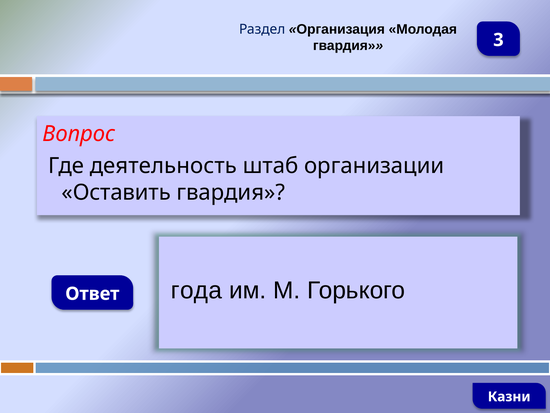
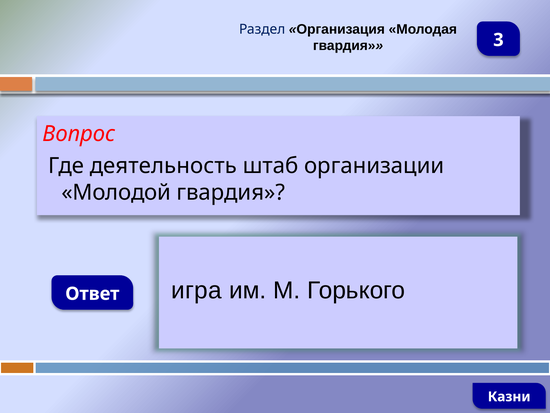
Оставить: Оставить -> Молодой (116, 192)
года: года -> игра (196, 290)
